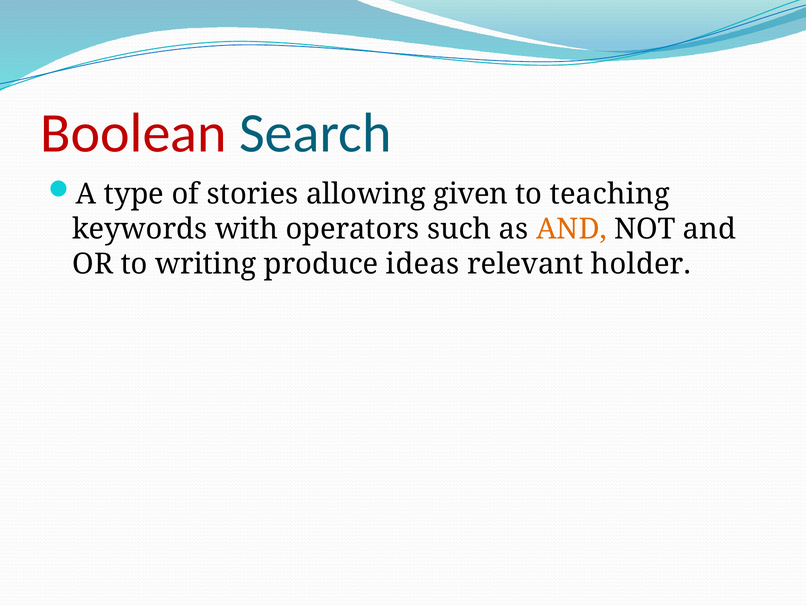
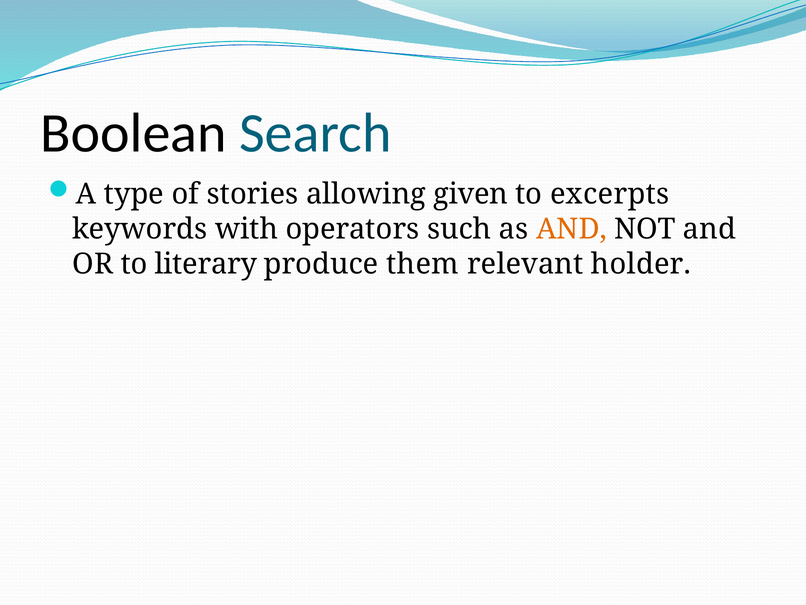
Boolean colour: red -> black (133, 133)
teaching: teaching -> excerpts (610, 194)
writing: writing -> literary (206, 264)
ideas: ideas -> them (423, 264)
